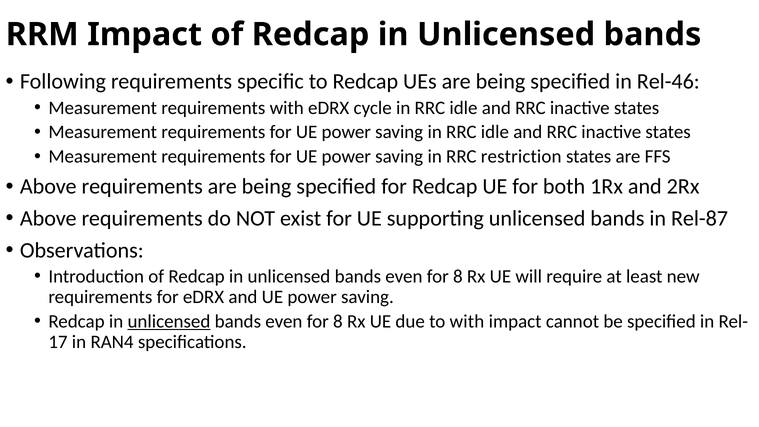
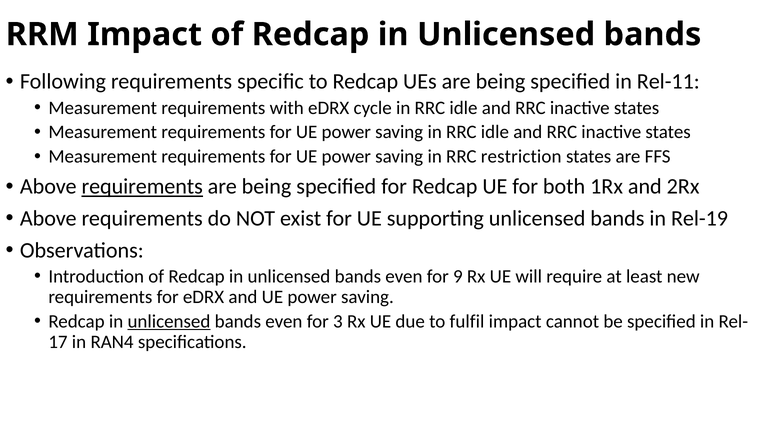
Rel-46: Rel-46 -> Rel-11 (668, 82)
requirements underline: none -> present (142, 187)
Rel-87: Rel-87 -> Rel-19 (700, 218)
8: 8 -> 9 (458, 276)
8: 8 -> 3 (338, 321)
to with: with -> fulfil (467, 321)
